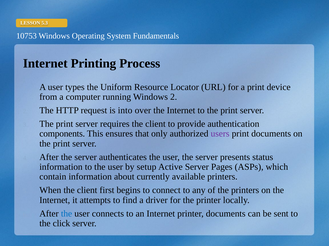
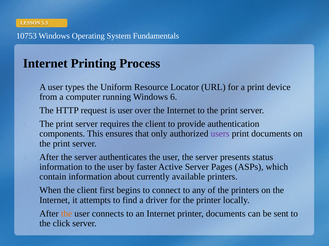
Windows 2: 2 -> 6 (174, 97)
is into: into -> user (125, 111)
setup: setup -> faster (147, 167)
the colour: blue -> orange (67, 214)
